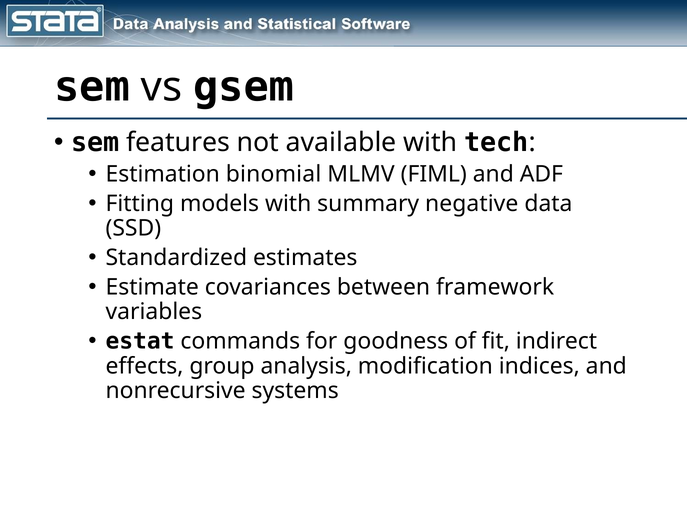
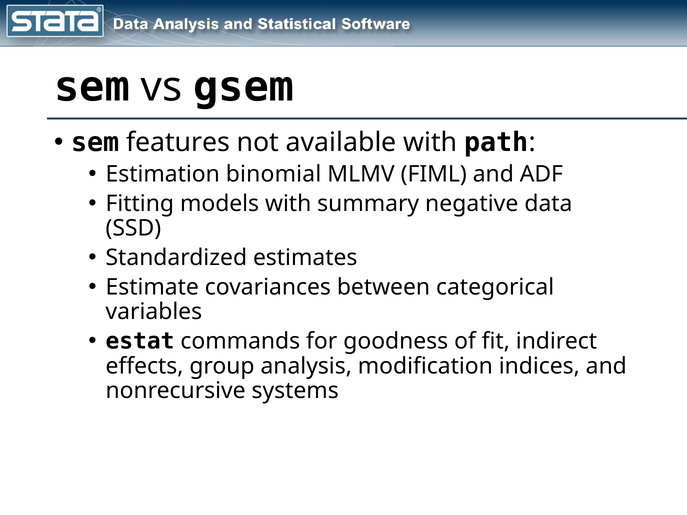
tech: tech -> path (496, 143)
framework: framework -> categorical (495, 287)
